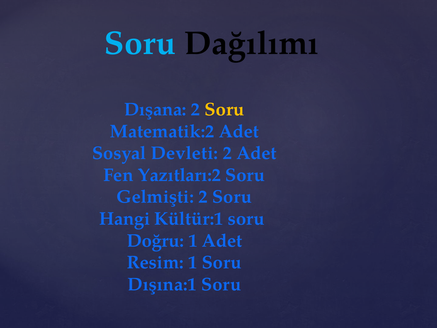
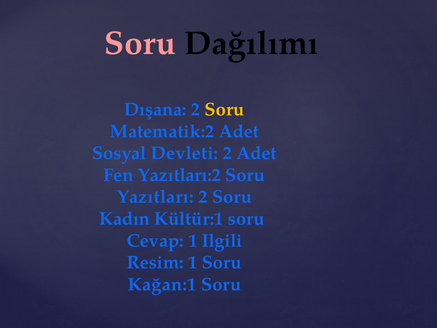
Soru colour: light blue -> pink (140, 43)
Gelmişti: Gelmişti -> Yazıtları (155, 197)
Hangi: Hangi -> Kadın (125, 219)
Doğru: Doğru -> Cevap (155, 241)
1 Adet: Adet -> Ilgili (222, 241)
Dışına:1: Dışına:1 -> Kağan:1 (162, 284)
